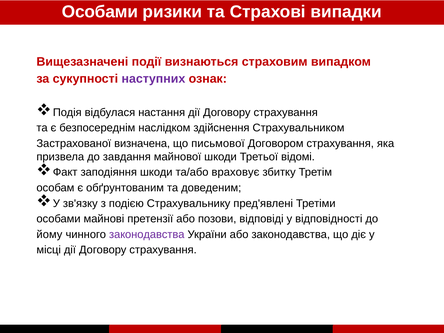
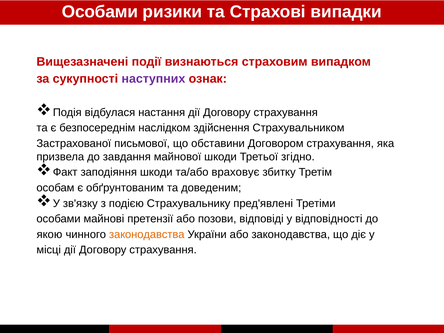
визначена: визначена -> письмової (142, 143)
письмової: письмової -> обставини (218, 143)
відомі: відомі -> згідно (298, 157)
йому: йому -> якою (49, 234)
законодавства colour: purple -> orange (147, 234)
